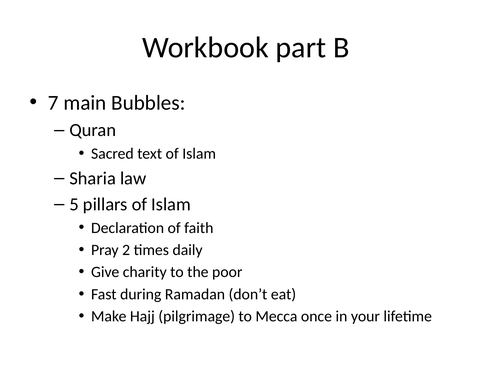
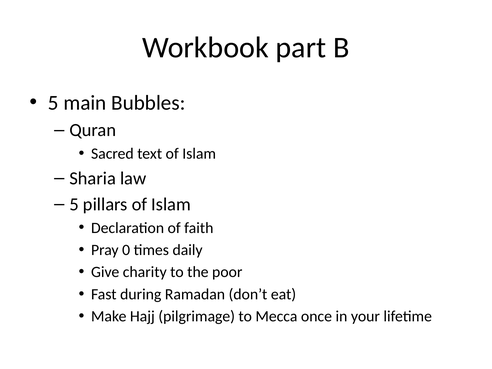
7: 7 -> 5 (53, 103)
2: 2 -> 0 (126, 250)
